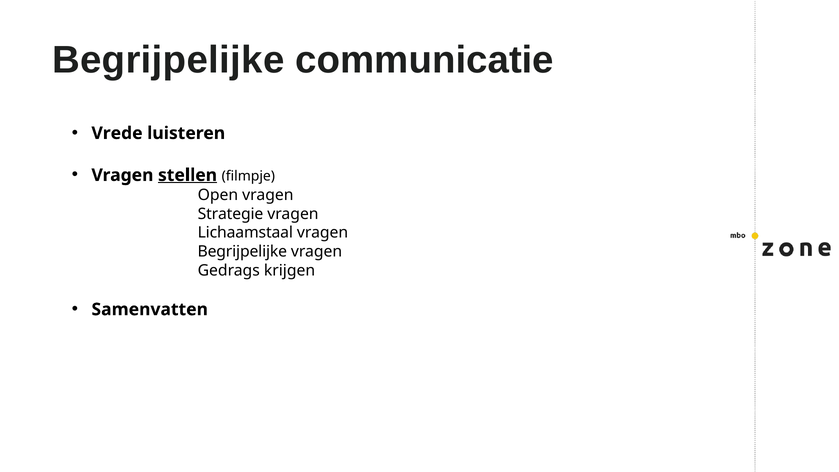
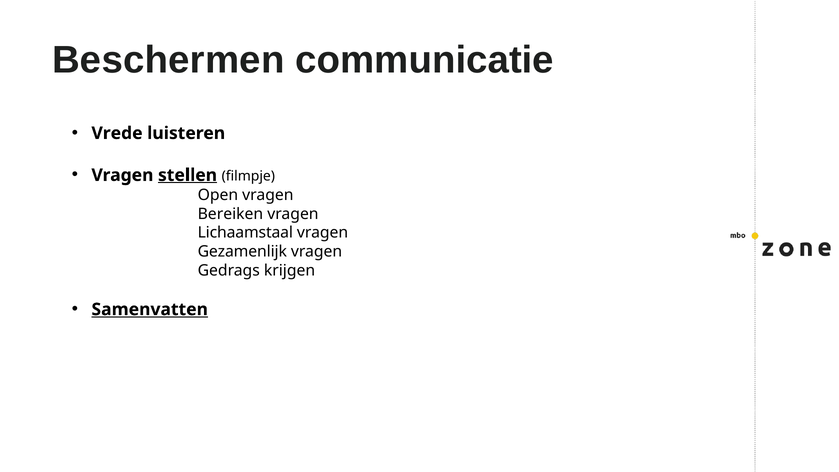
Begrijpelijke: Begrijpelijke -> Beschermen (168, 60)
Strategie: Strategie -> Bereiken (230, 214)
Begrijpelijke: Begrijpelijke -> Gezamenlijk (242, 252)
Samenvatten underline: none -> present (150, 309)
